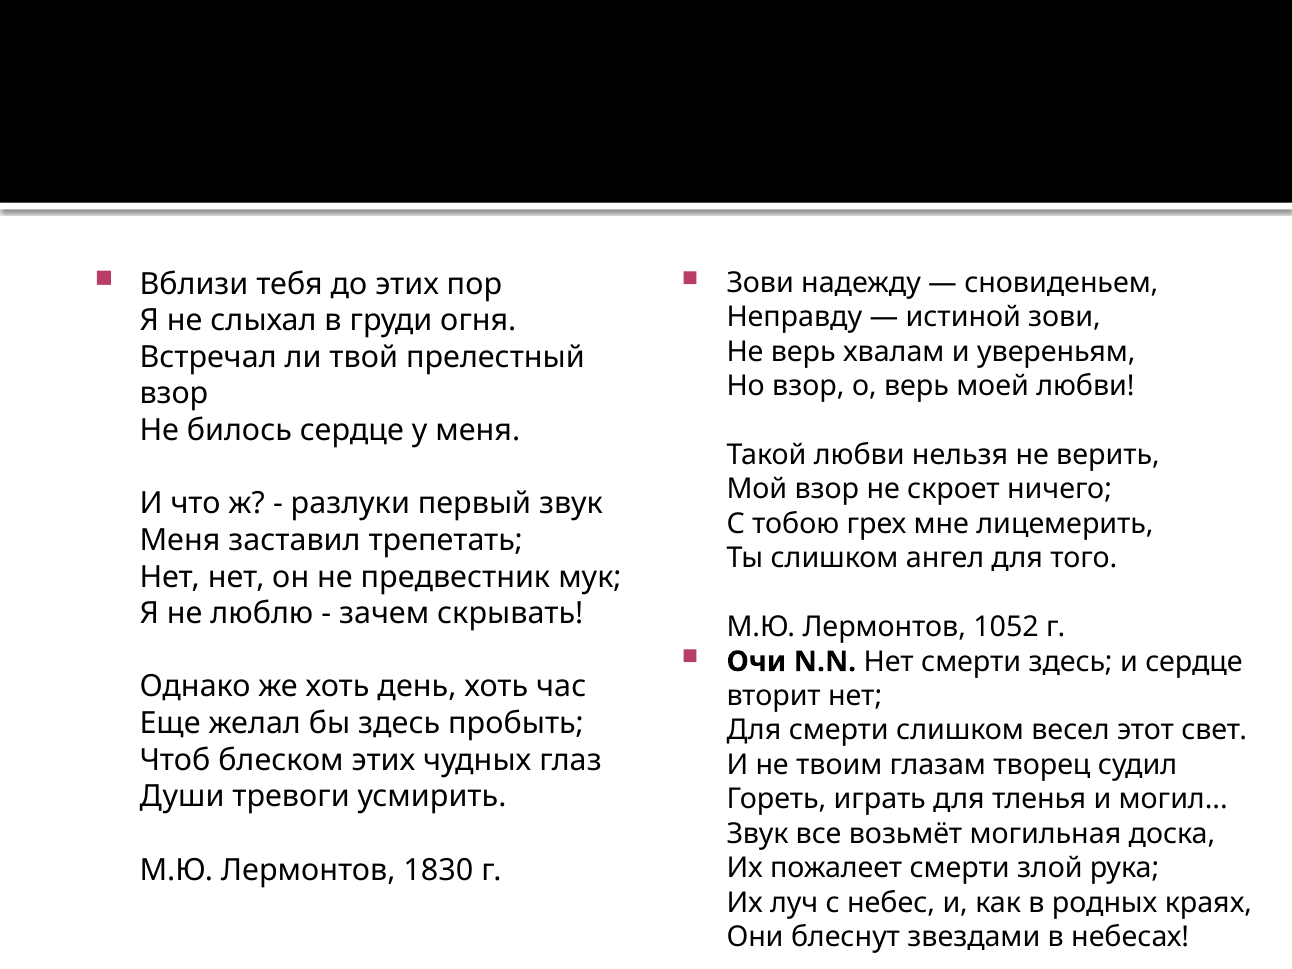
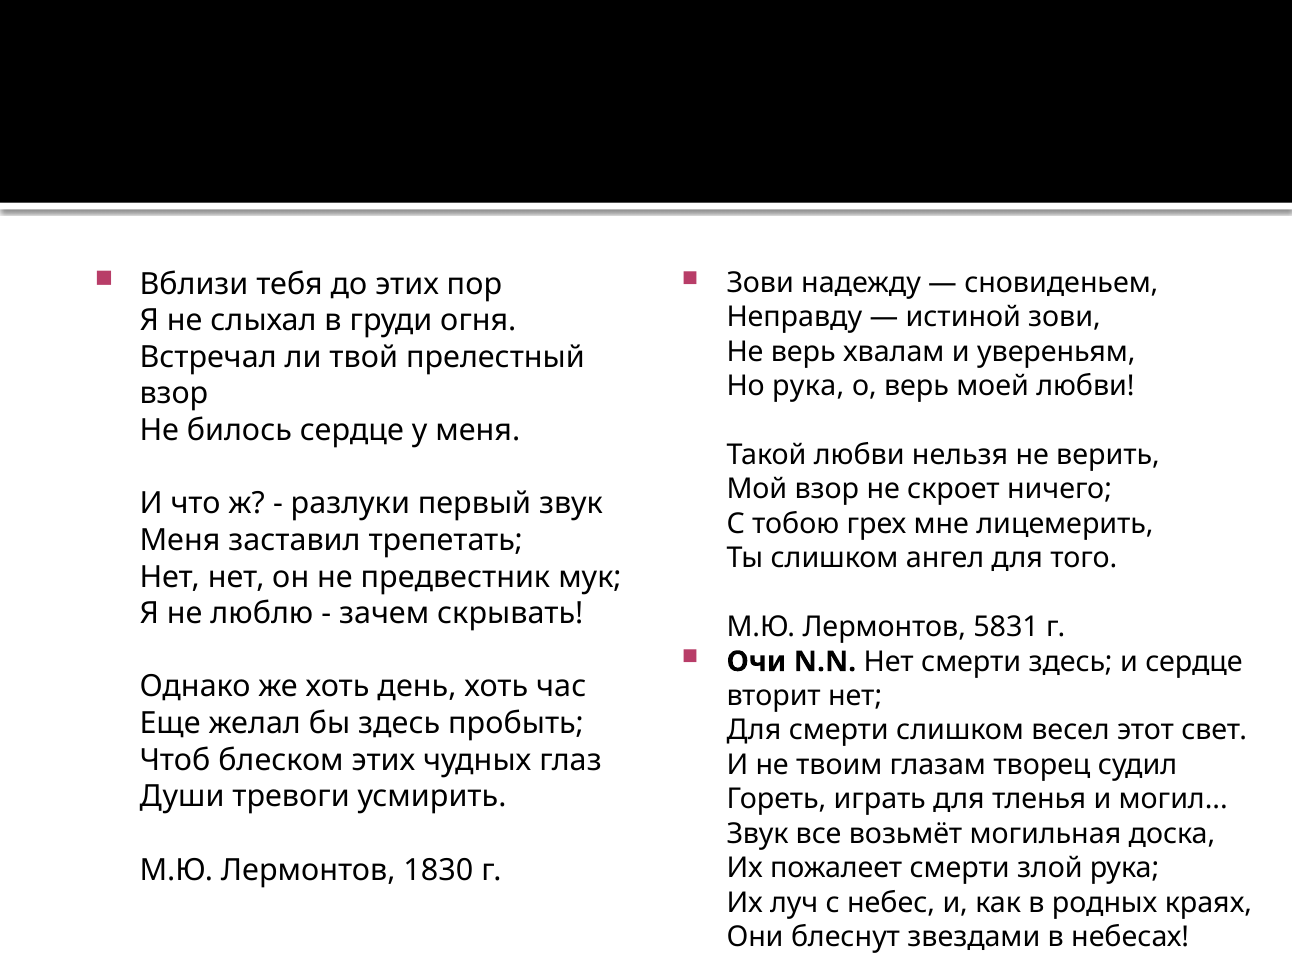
Но взор: взор -> рука (808, 386)
1052: 1052 -> 5831 (1006, 627)
